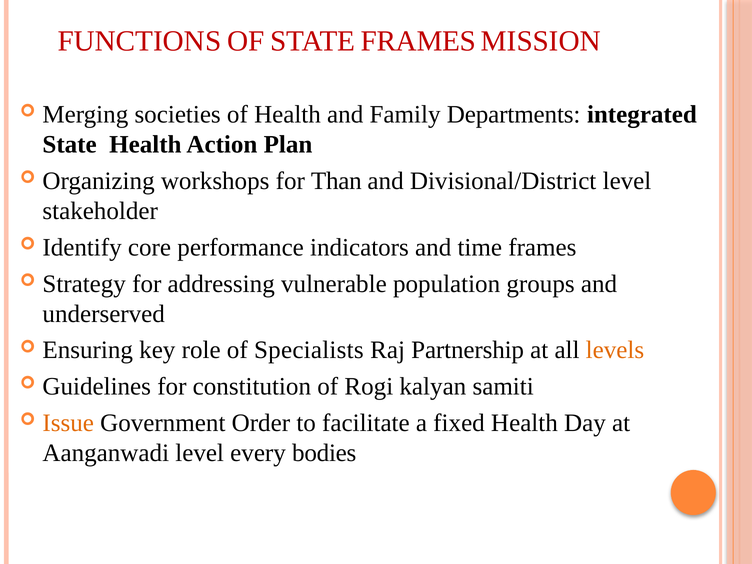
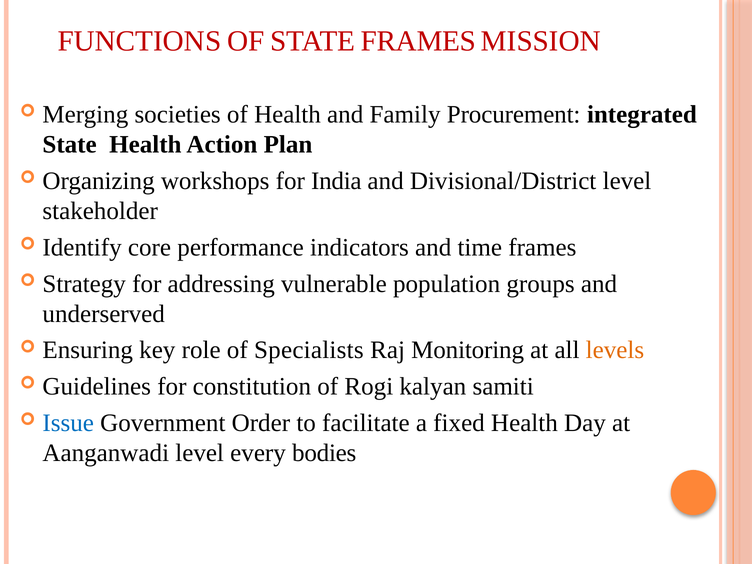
Departments: Departments -> Procurement (514, 115)
Than: Than -> India (336, 181)
Partnership: Partnership -> Monitoring (468, 350)
Issue colour: orange -> blue (68, 423)
